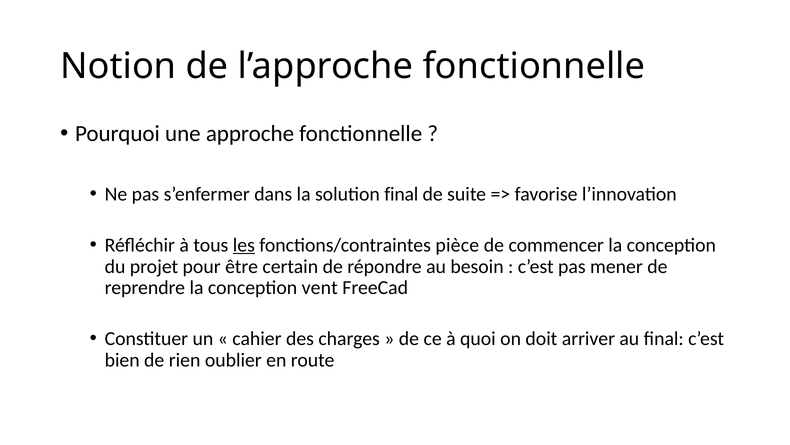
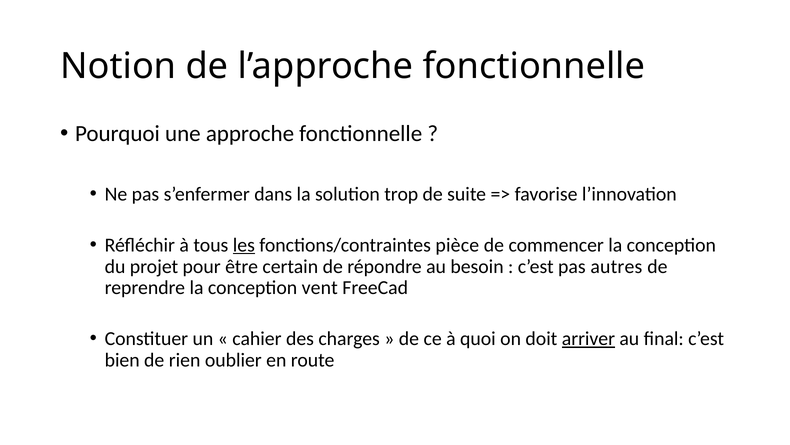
solution final: final -> trop (401, 194)
mener: mener -> autres (616, 266)
arriver underline: none -> present (588, 338)
